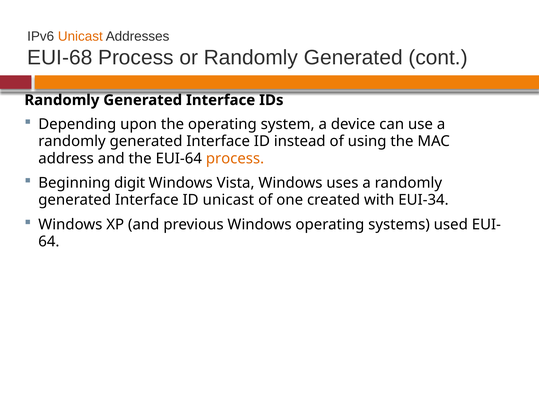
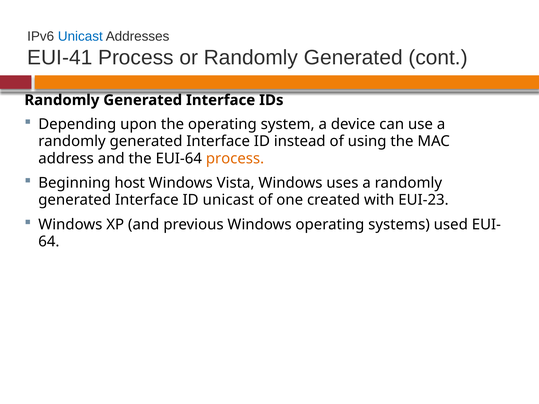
Unicast colour: orange -> blue (80, 36)
EUI-68: EUI-68 -> EUI-41 (60, 57)
digit: digit -> host (130, 183)
EUI-34: EUI-34 -> EUI-23 (423, 200)
